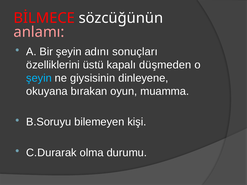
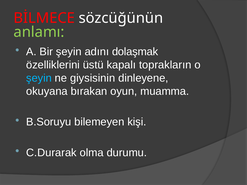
anlamı colour: pink -> light green (39, 32)
sonuçları: sonuçları -> dolaşmak (135, 52)
düşmeden: düşmeden -> toprakların (165, 65)
